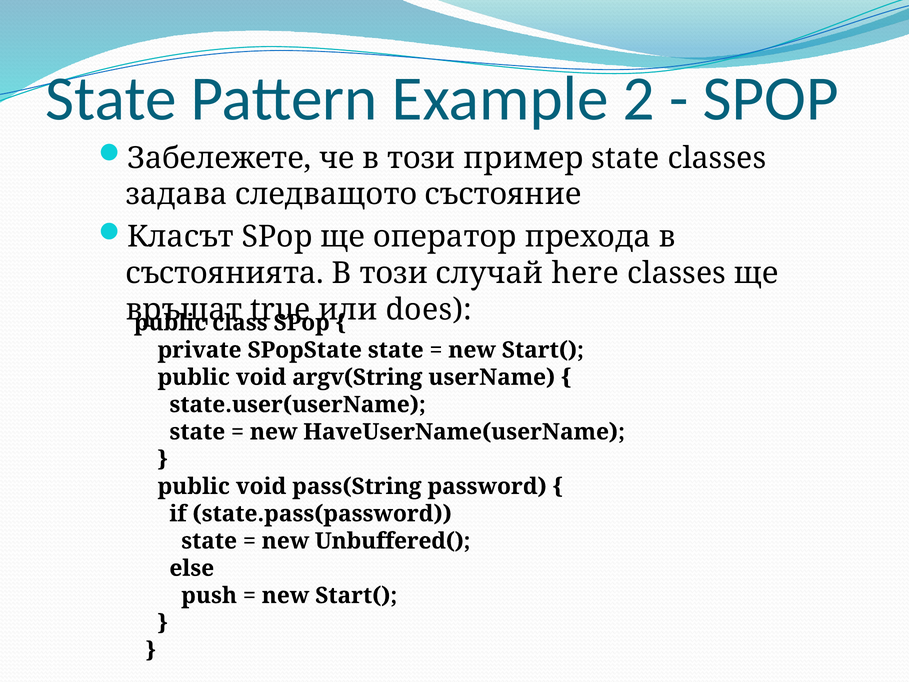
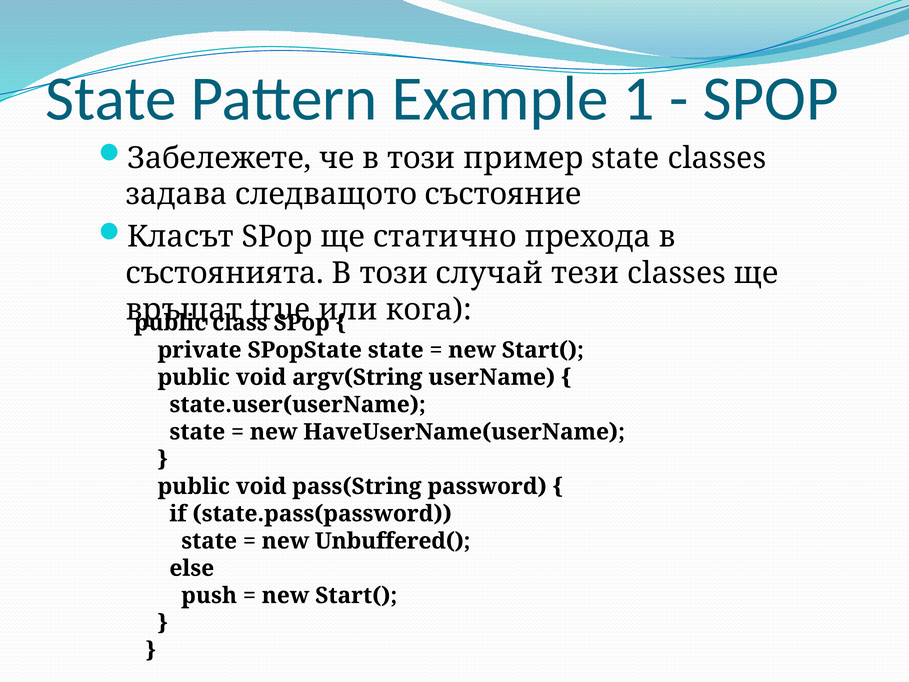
2: 2 -> 1 (639, 99)
оператор: оператор -> статично (445, 237)
here: here -> тези (585, 273)
does: does -> кога (429, 310)
